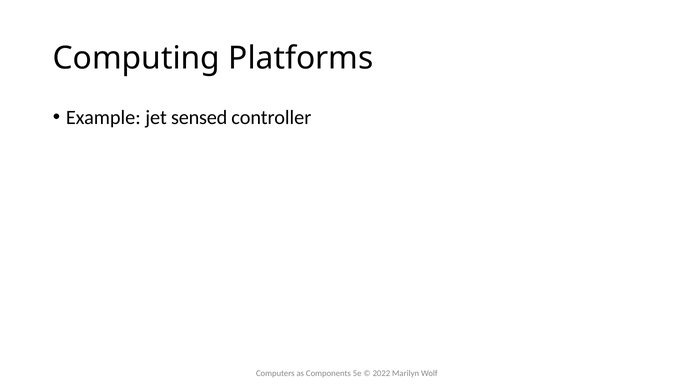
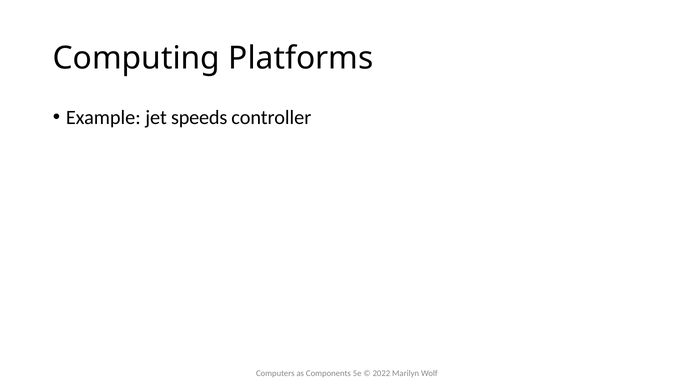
sensed: sensed -> speeds (199, 117)
